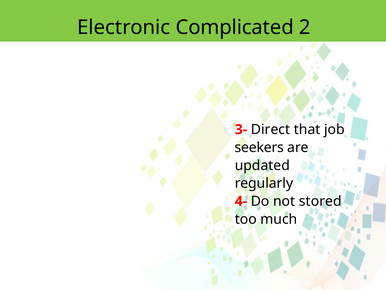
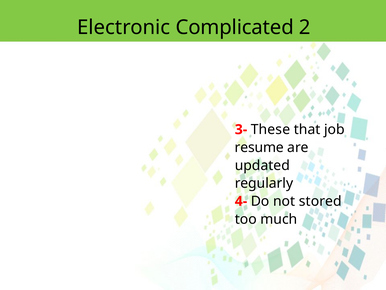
Direct: Direct -> These (270, 129)
seekers: seekers -> resume (259, 147)
